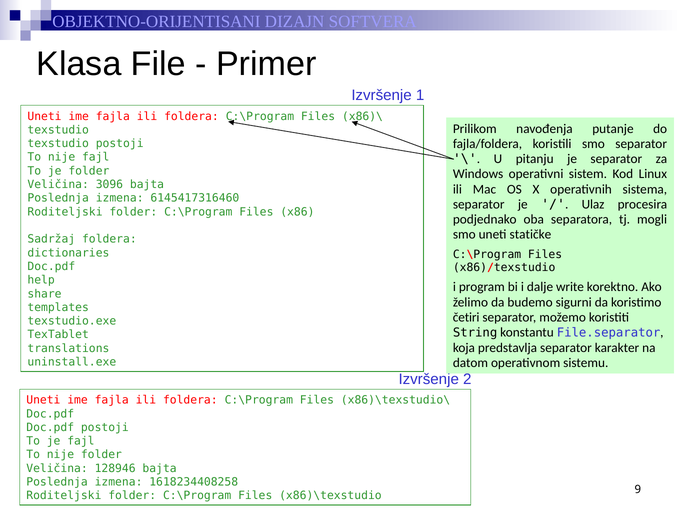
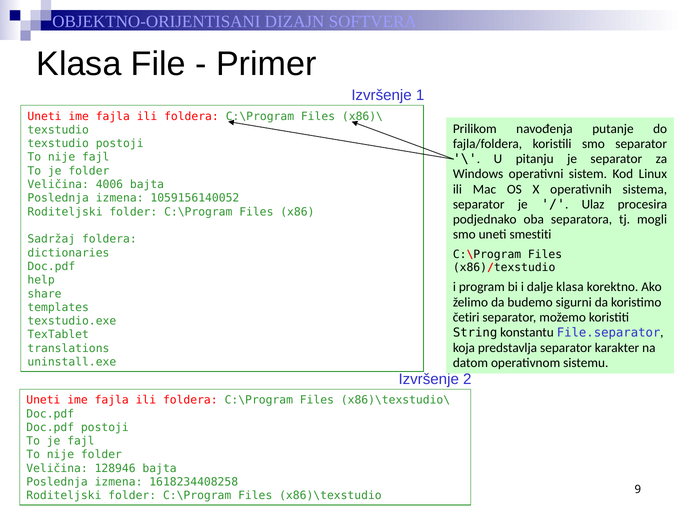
3096: 3096 -> 4006 (109, 184)
6145417316460: 6145417316460 -> 1059156140052 (195, 198)
statičke: statičke -> smestiti (530, 234)
dalje write: write -> klasa (570, 287)
